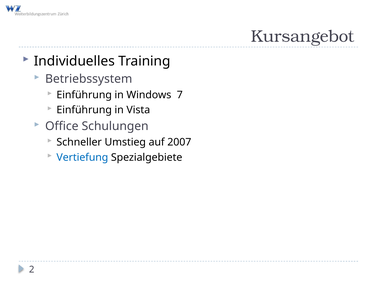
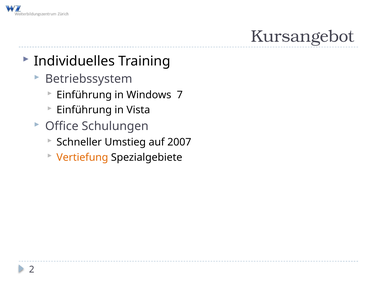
Vertiefung colour: blue -> orange (82, 158)
